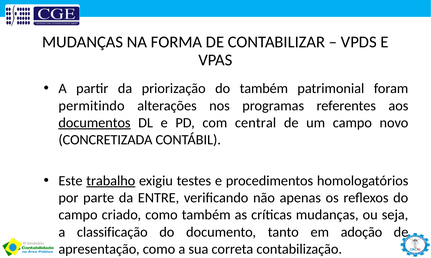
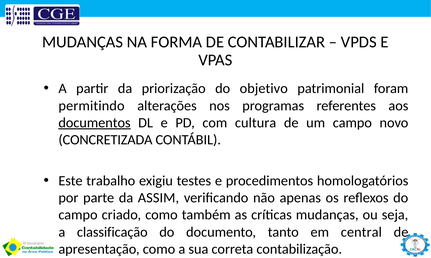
do também: também -> objetivo (264, 89)
central: central -> cultura (256, 123)
trabalho underline: present -> none (111, 181)
ENTRE: ENTRE -> ASSIM (158, 198)
adoção: adoção -> central (361, 233)
